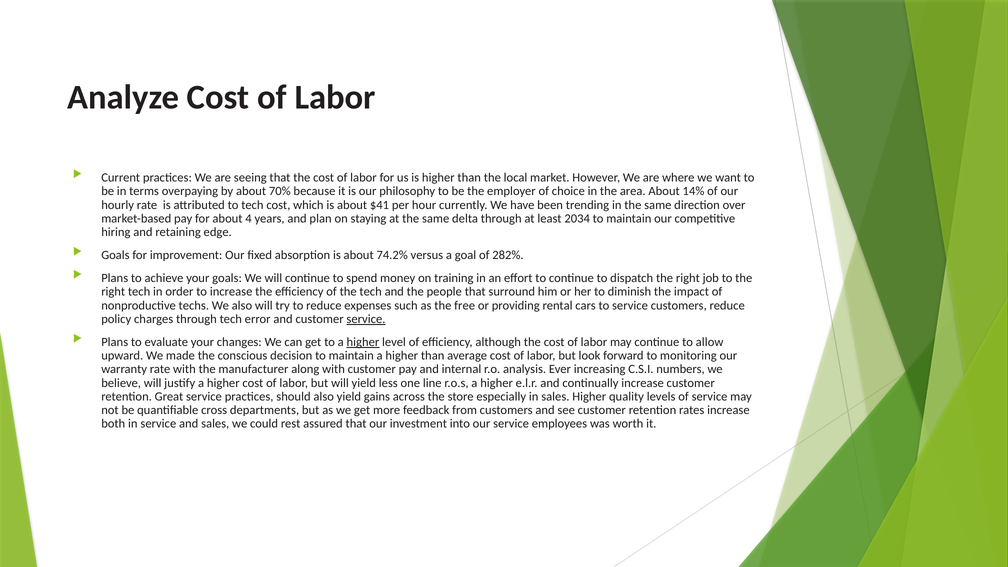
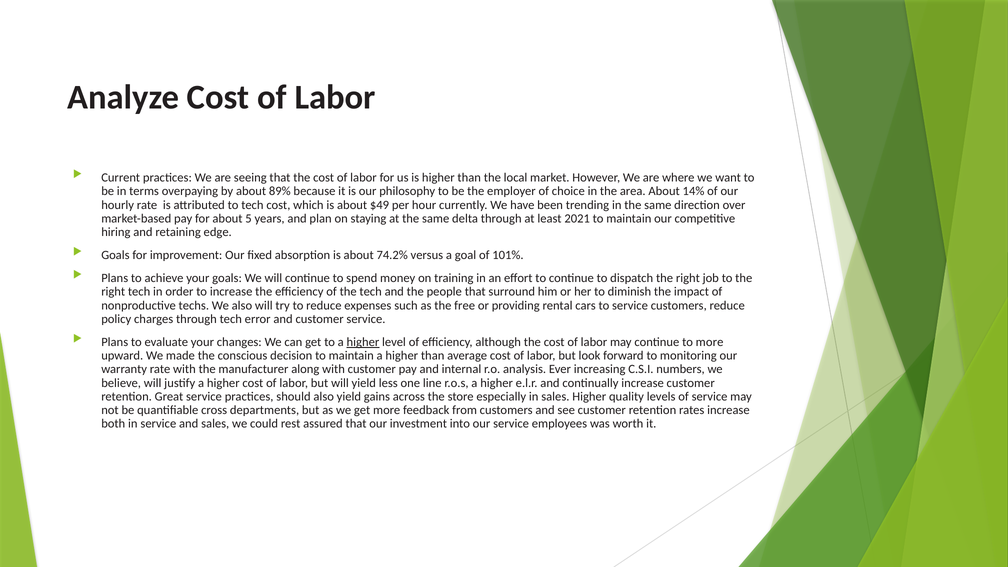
70%: 70% -> 89% (280, 191)
$41: $41 -> $49 (380, 205)
4: 4 -> 5 (249, 219)
2034: 2034 -> 2021 (577, 219)
282%: 282% -> 101% (508, 255)
service underline: present -> none (366, 319)
to allow: allow -> more (710, 342)
